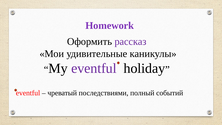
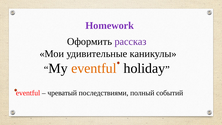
eventful colour: purple -> orange (94, 68)
